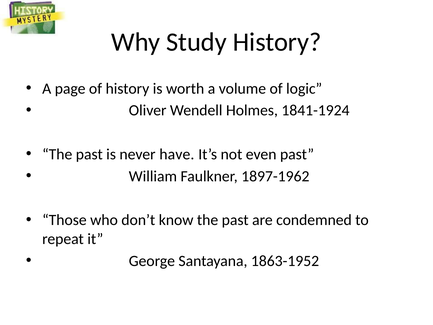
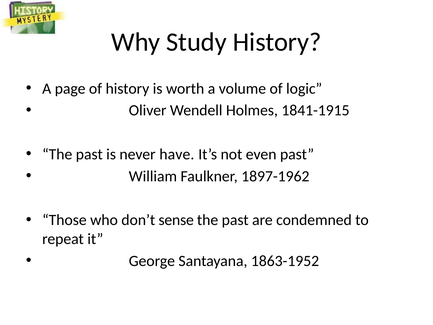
1841-1924: 1841-1924 -> 1841-1915 (315, 110)
know: know -> sense (176, 220)
